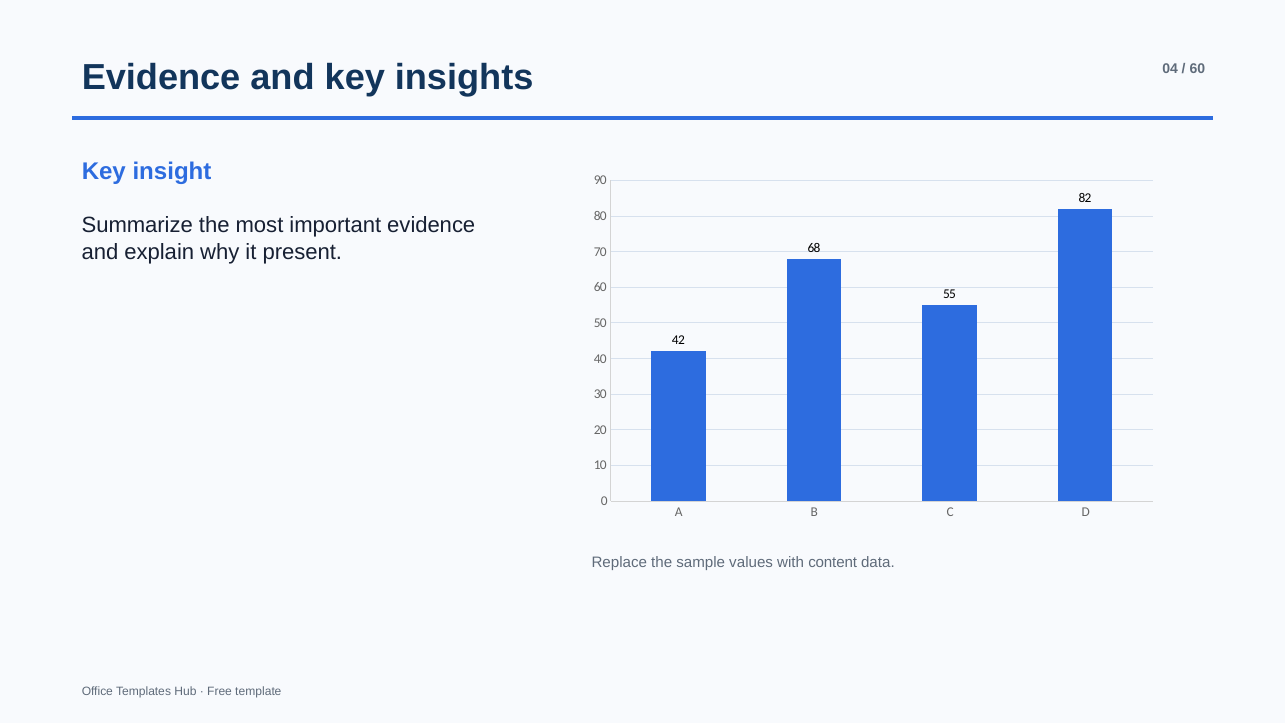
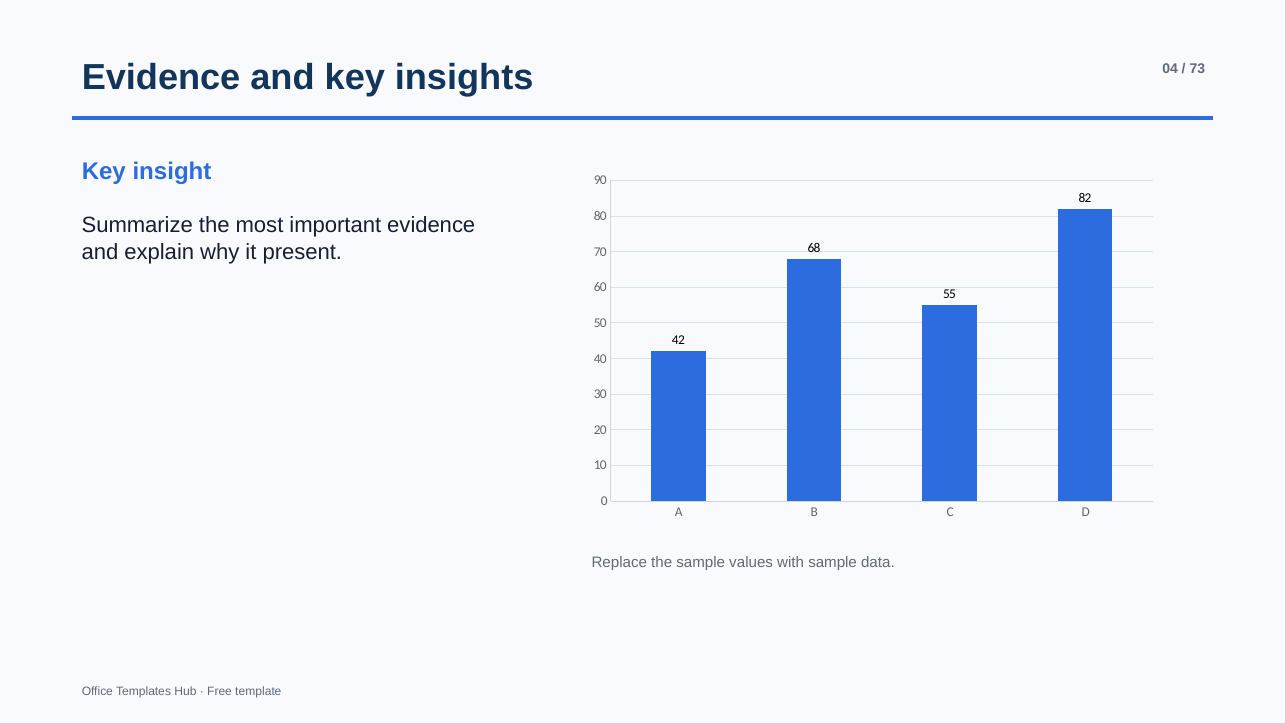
60: 60 -> 73 (1197, 68)
with content: content -> sample (833, 562)
